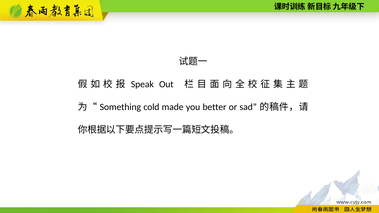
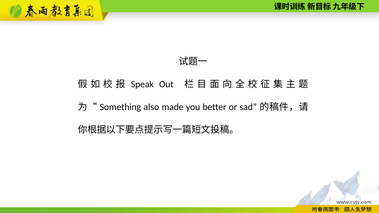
cold: cold -> also (151, 107)
